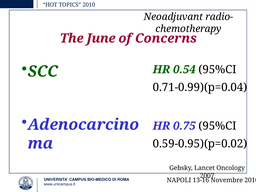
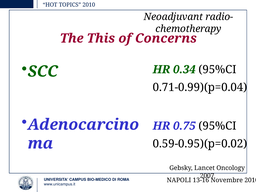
June: June -> This (101, 38)
0.54: 0.54 -> 0.34 (184, 70)
